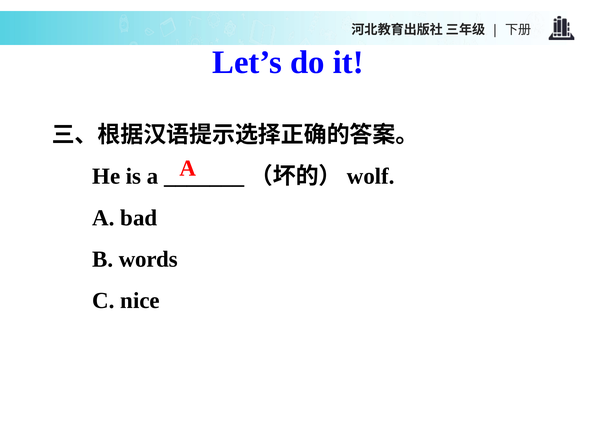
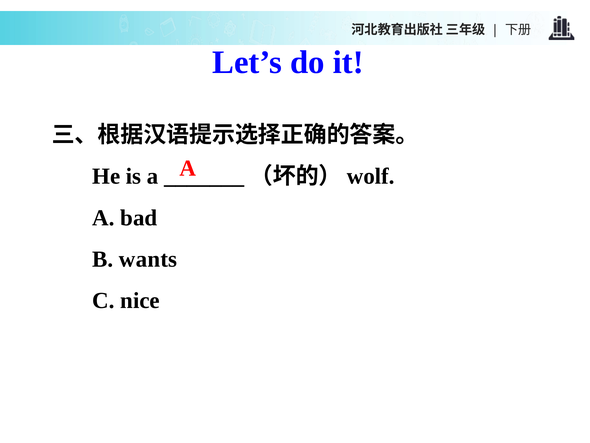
words: words -> wants (148, 259)
